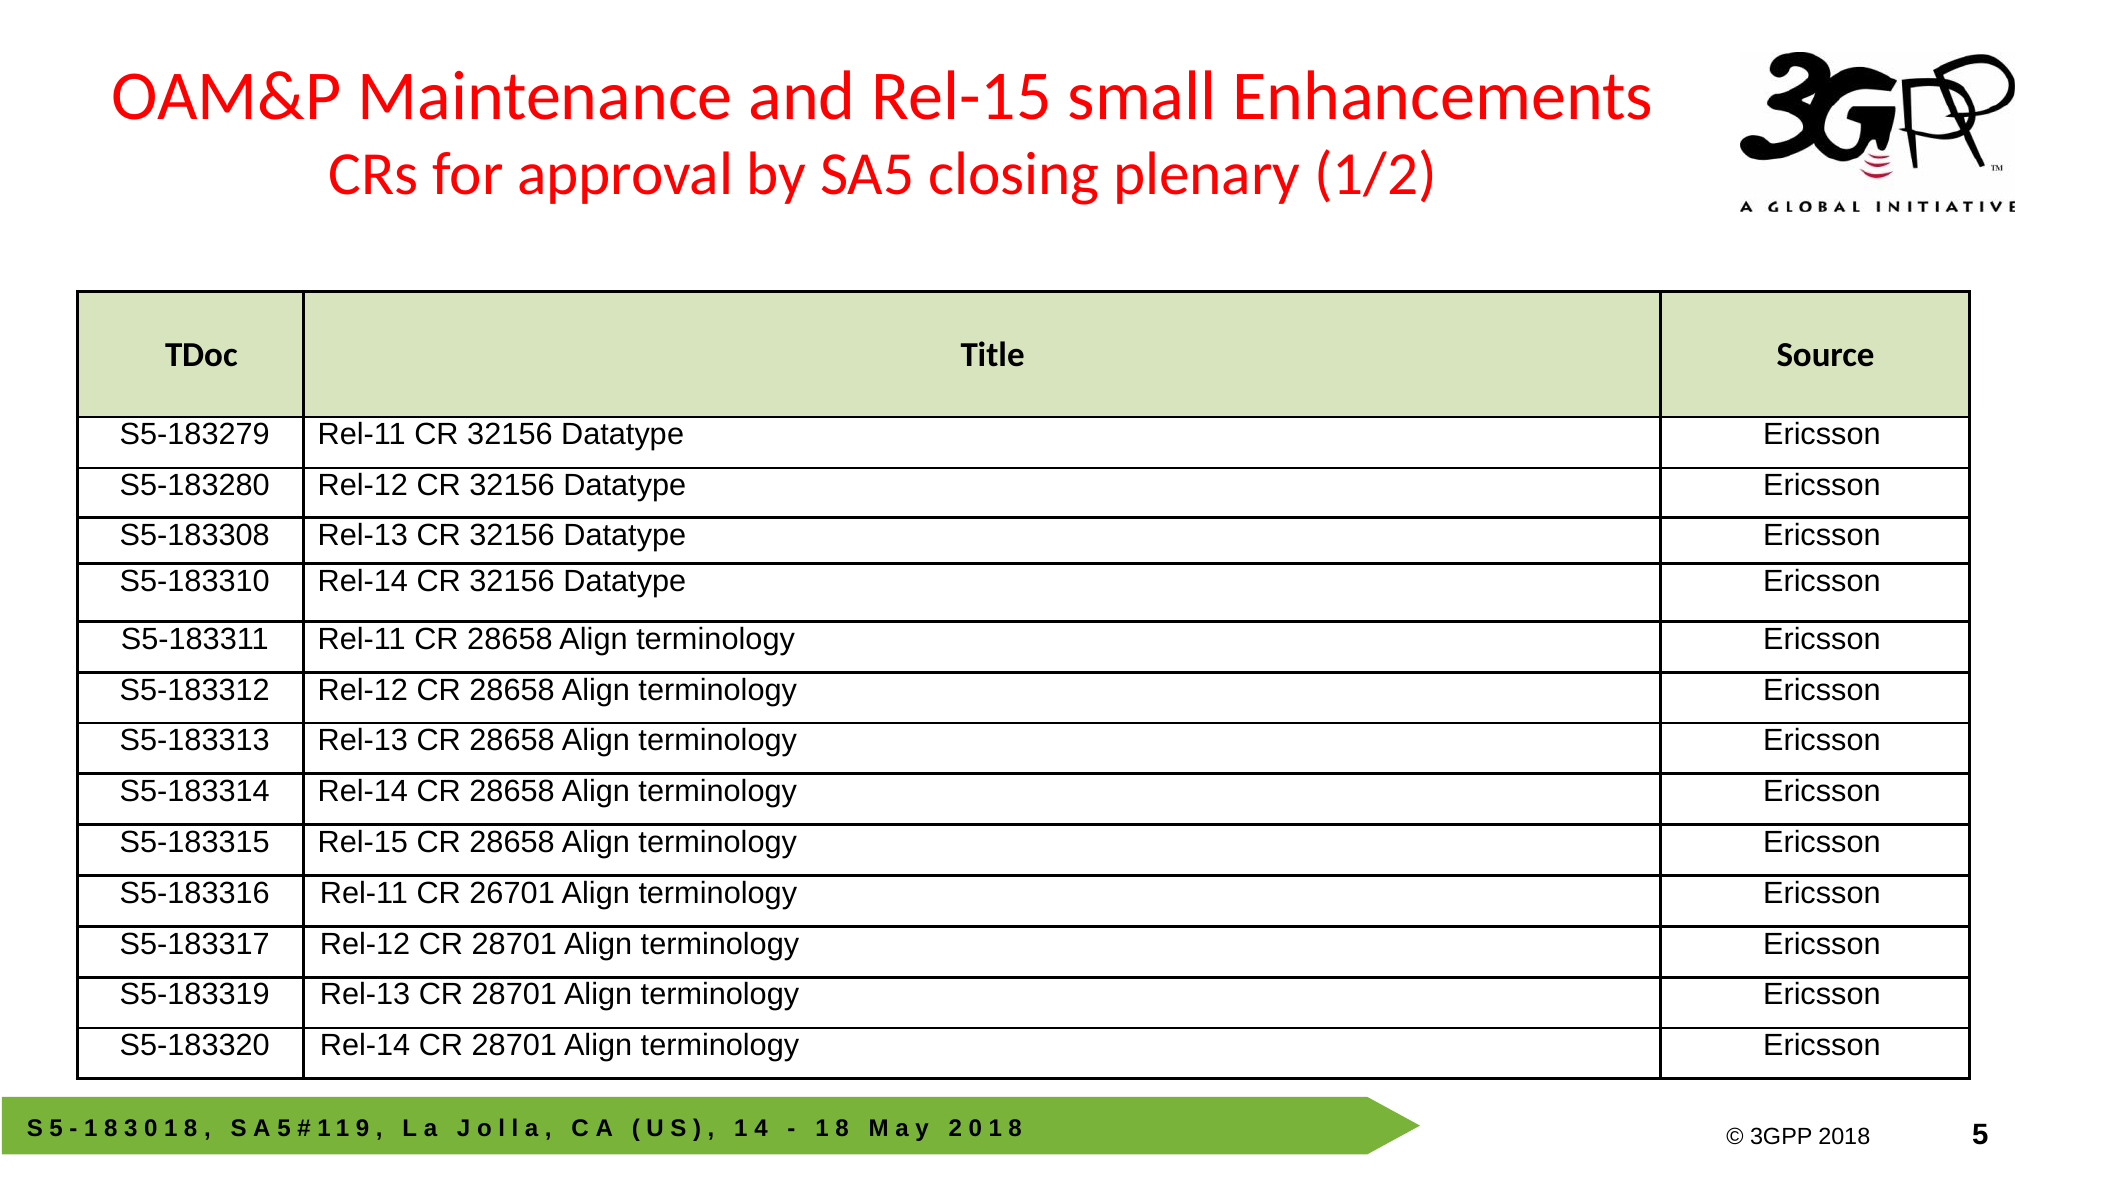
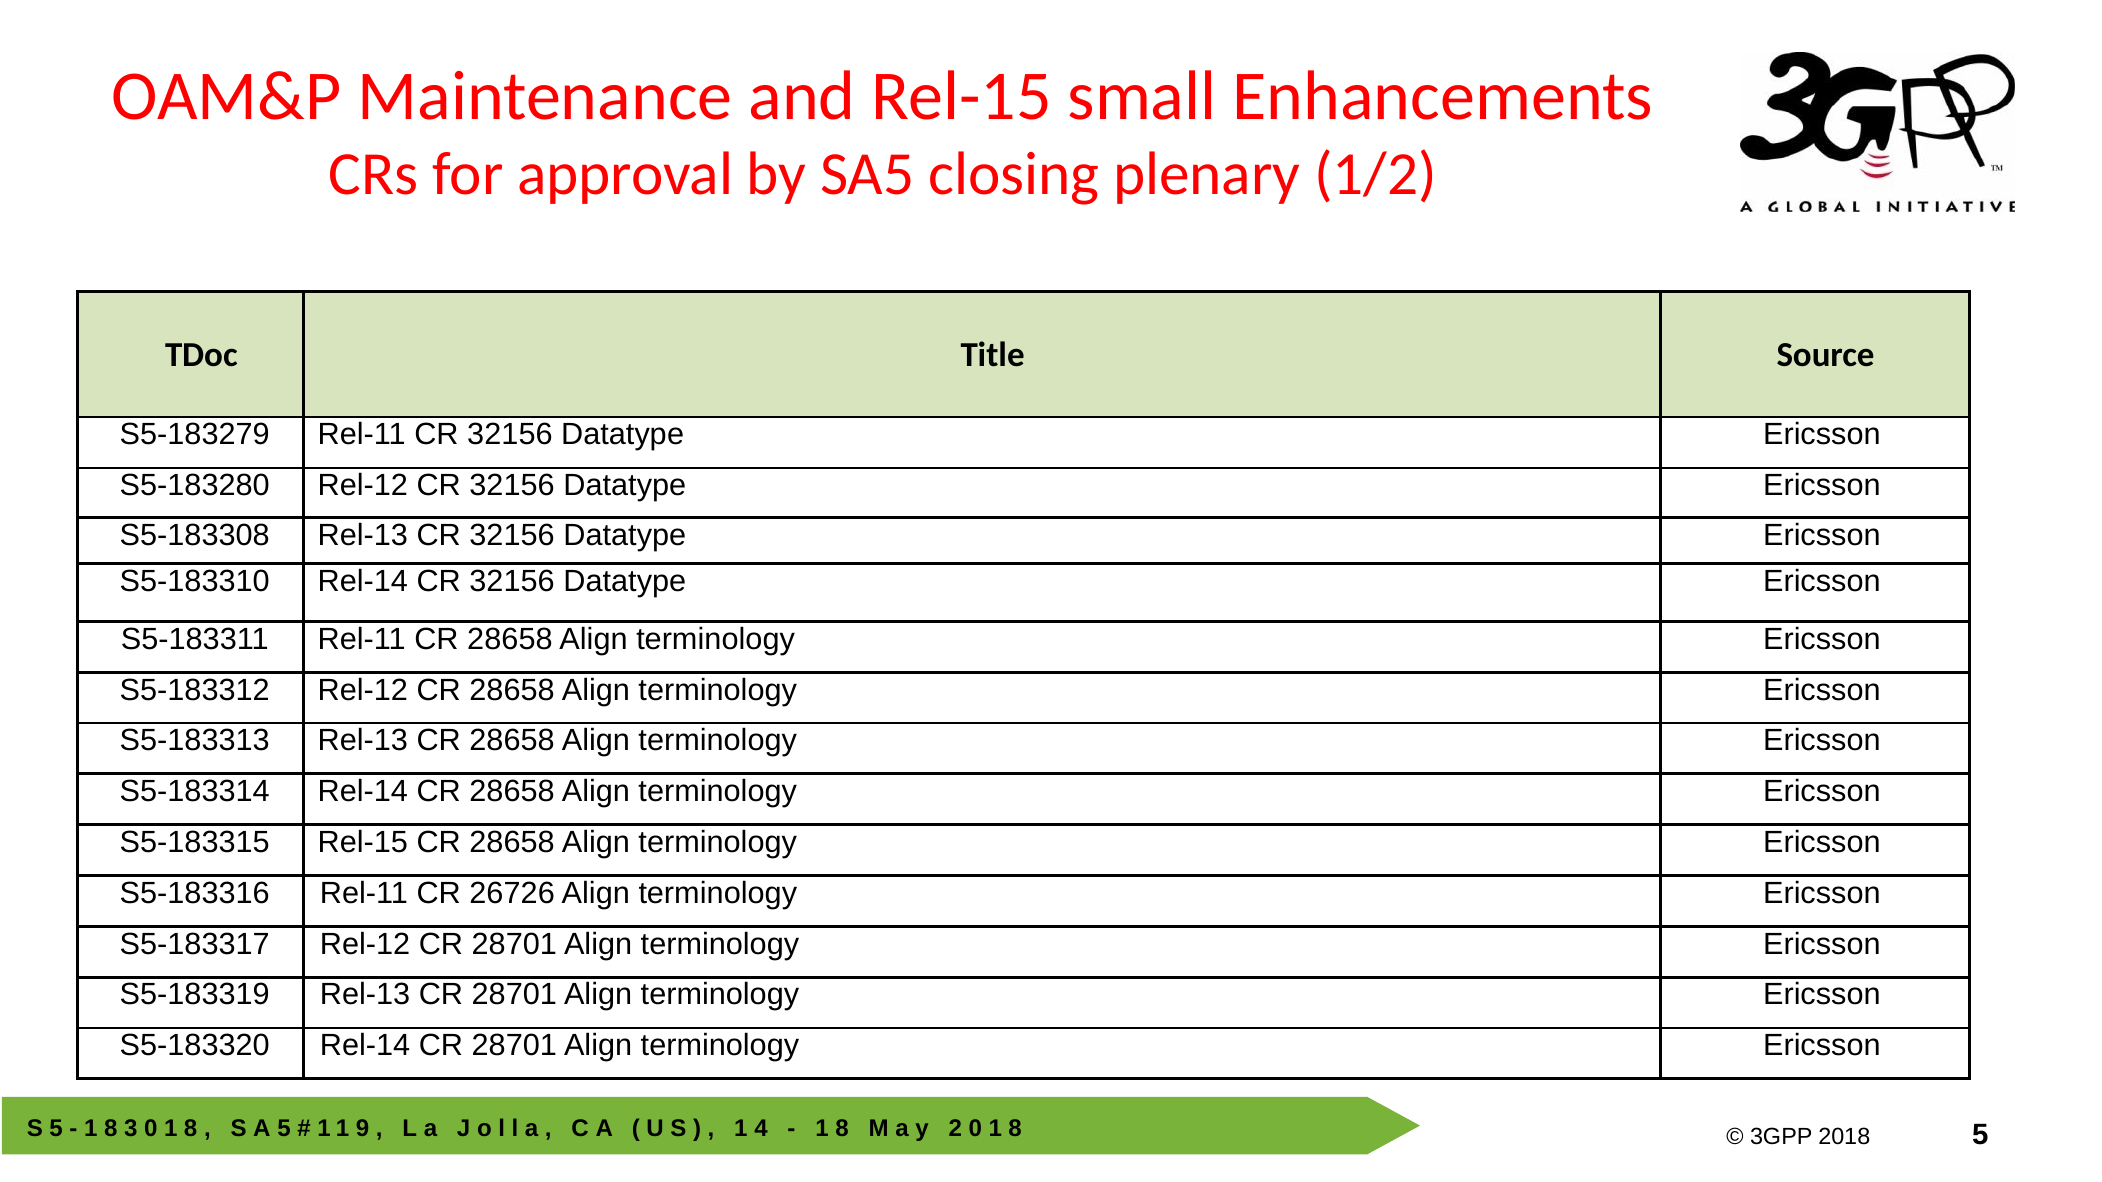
26701: 26701 -> 26726 (512, 894)
